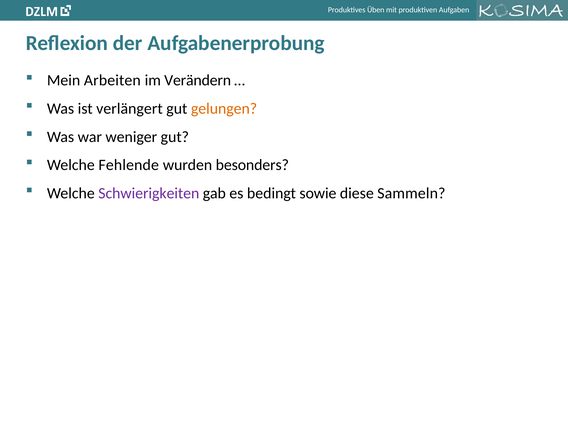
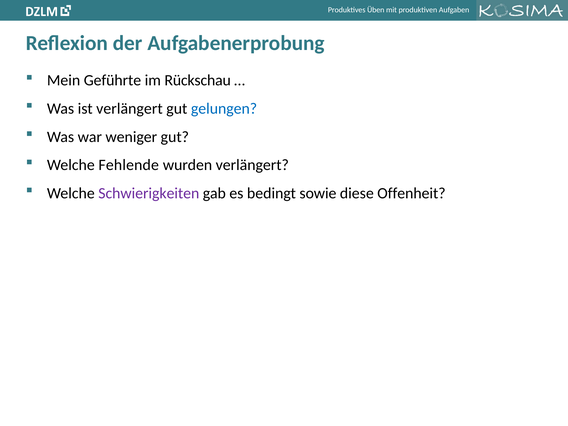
Arbeiten: Arbeiten -> Geführte (112, 80)
Verändern: Verändern -> Rückschau (198, 80)
gelungen colour: orange -> blue (224, 109)
wurden besonders: besonders -> verlängert (252, 165)
Sammeln: Sammeln -> Offenheit (411, 193)
